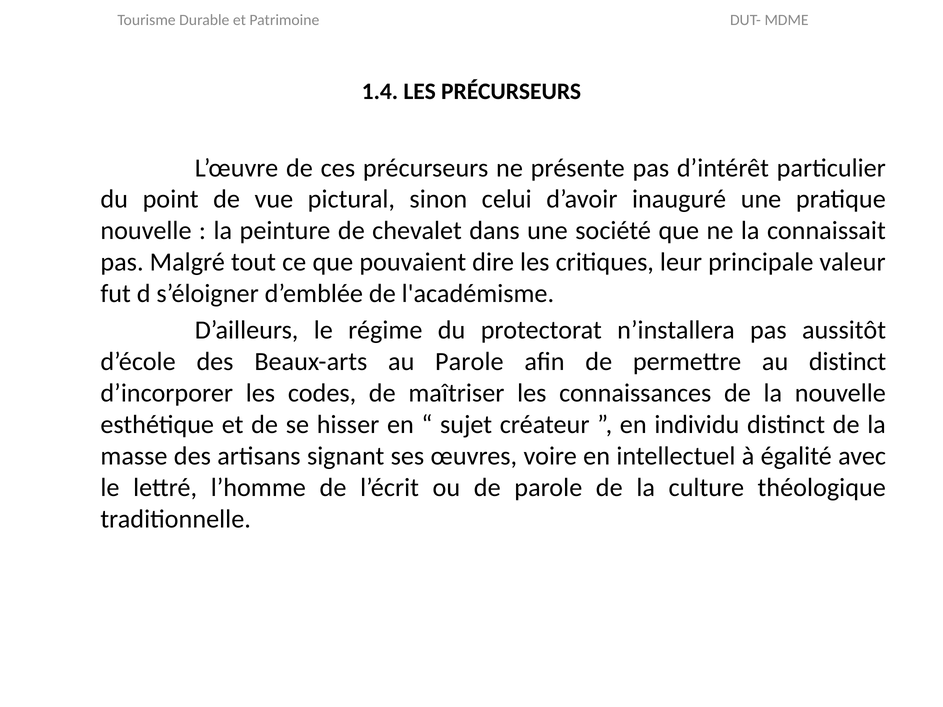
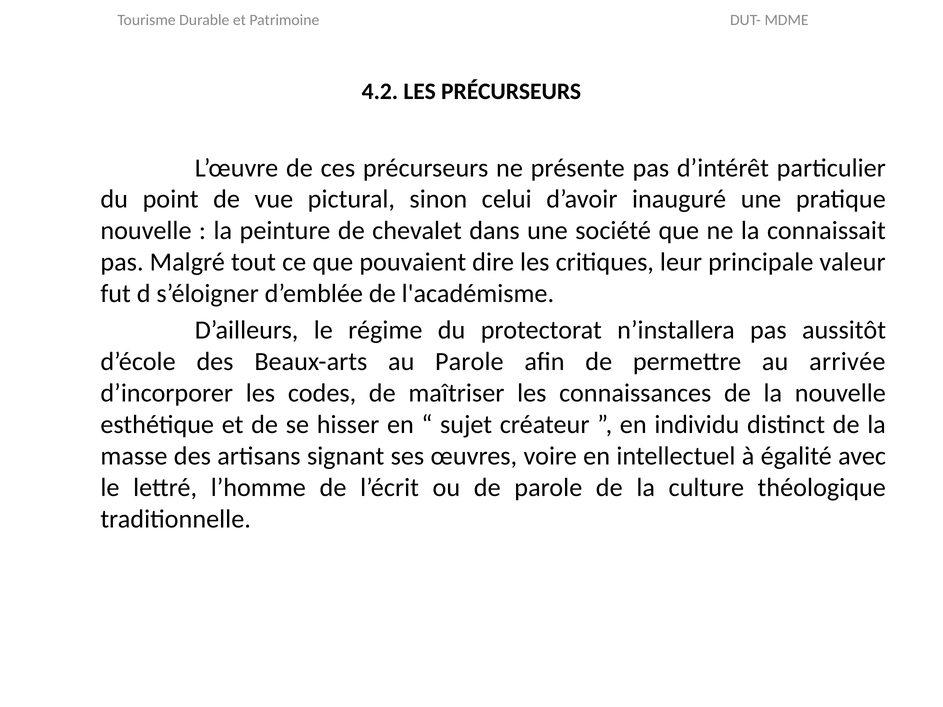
1.4: 1.4 -> 4.2 (380, 92)
au distinct: distinct -> arrivée (847, 362)
